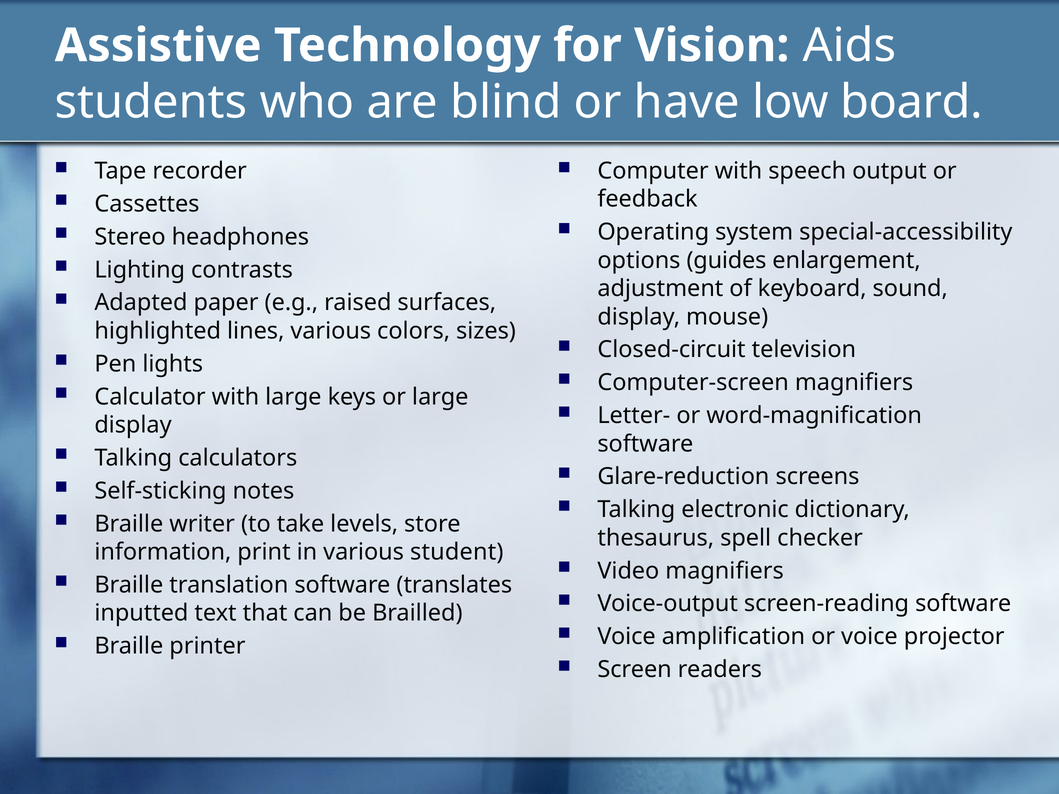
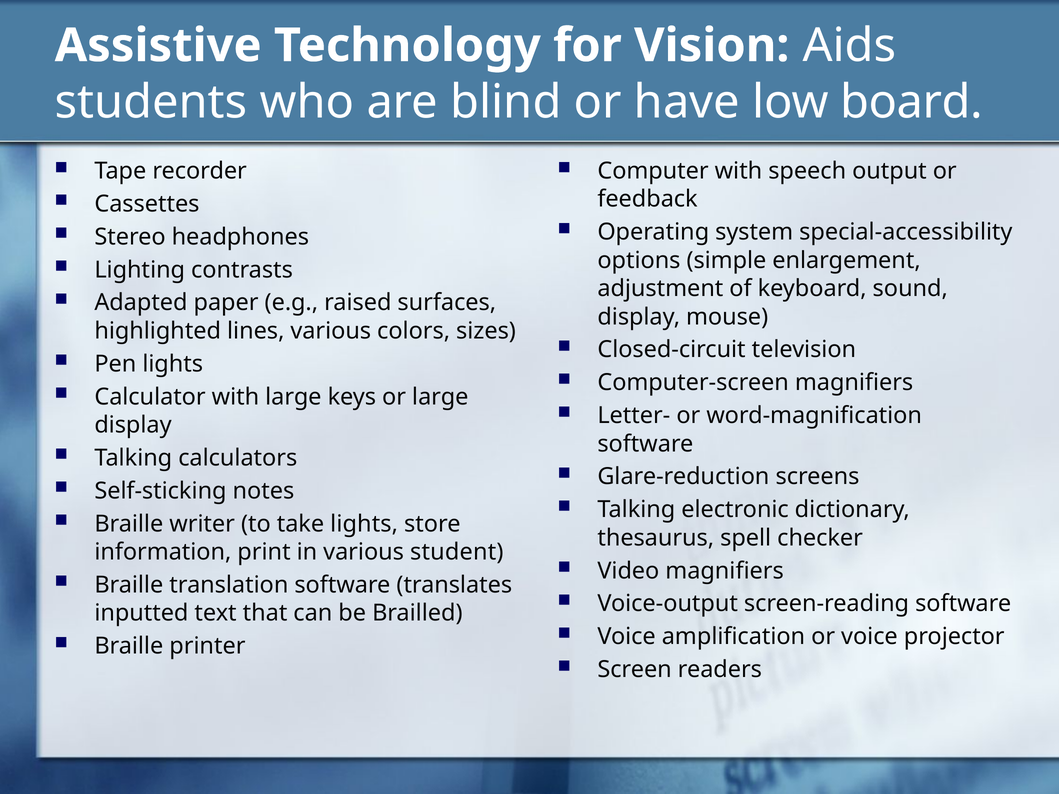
guides: guides -> simple (726, 260)
take levels: levels -> lights (364, 524)
